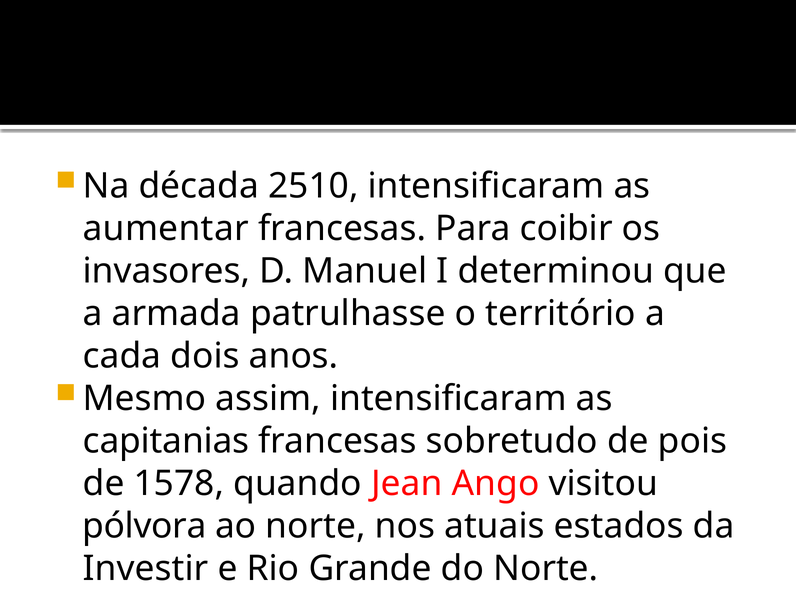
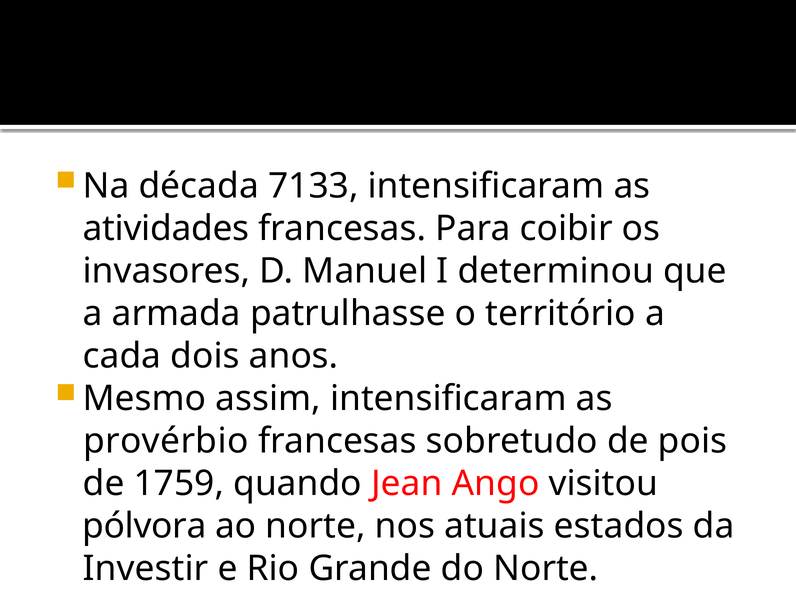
2510: 2510 -> 7133 (313, 186)
aumentar: aumentar -> atividades (166, 229)
capitanias: capitanias -> provérbio (166, 441)
1578: 1578 -> 1759 (179, 483)
